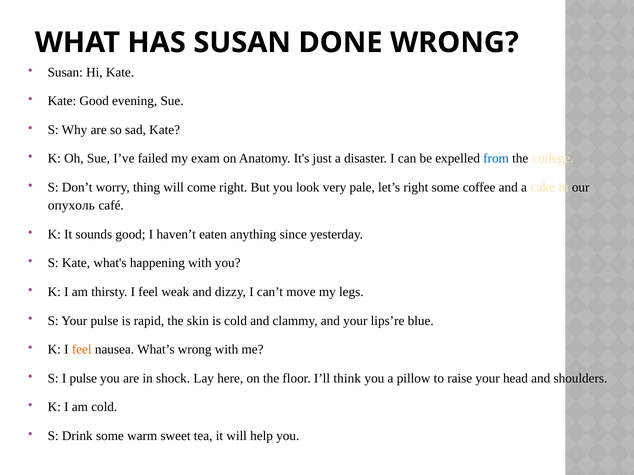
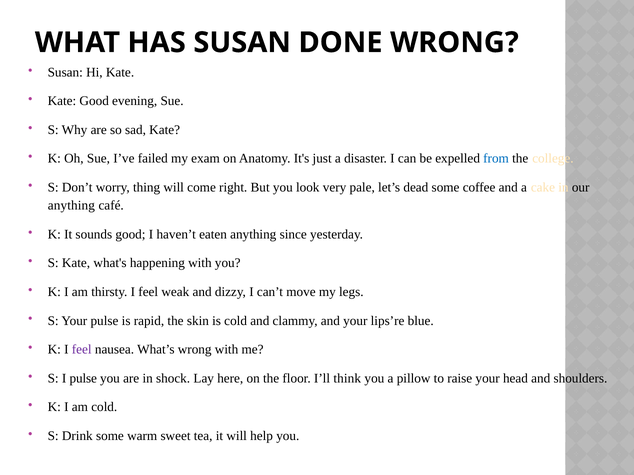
let’s right: right -> dead (416, 188)
опухоль: опухоль -> anything (71, 206)
feel colour: orange -> purple (82, 350)
